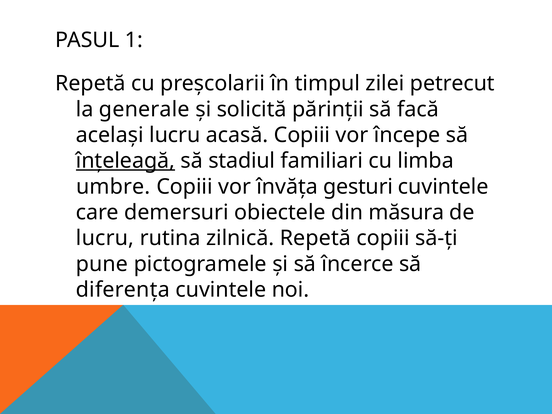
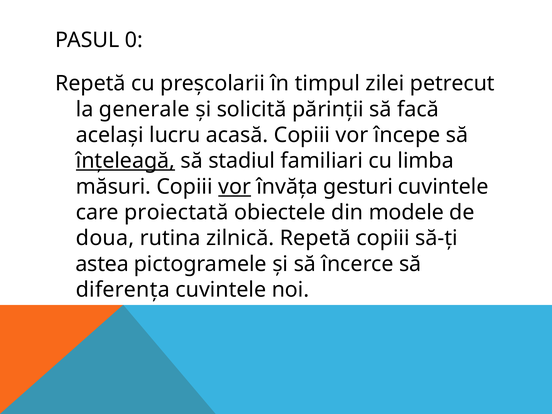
1: 1 -> 0 (134, 40)
umbre: umbre -> măsuri (113, 187)
vor underline: none -> present (235, 187)
demersuri: demersuri -> proiectată (176, 212)
măsura: măsura -> modele (406, 212)
lucru: lucru -> doua (105, 238)
pune: pune -> astea (102, 264)
